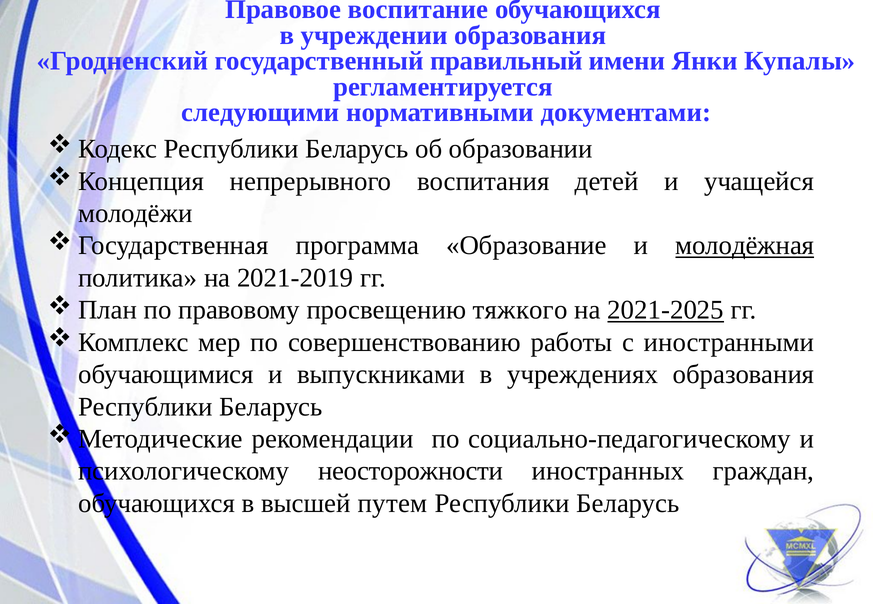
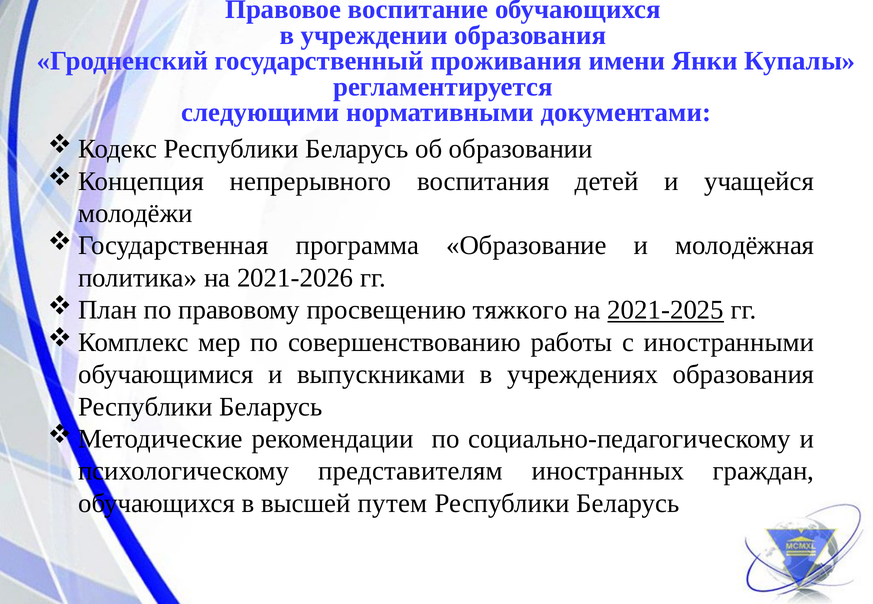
правильный: правильный -> проживания (506, 61)
молодёжная underline: present -> none (745, 246)
2021-2019: 2021-2019 -> 2021-2026 (295, 278)
неосторожности: неосторожности -> представителям (410, 471)
